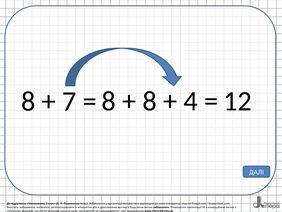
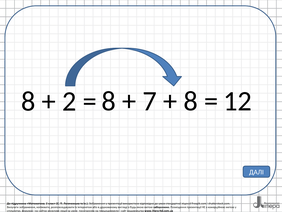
7: 7 -> 2 (69, 101)
8: 8 -> 7 (150, 101)
4: 4 -> 8 (191, 101)
